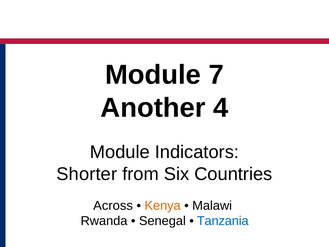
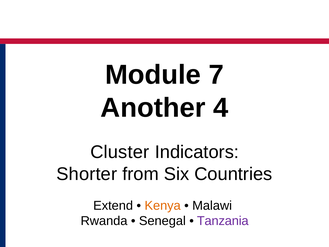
Module: Module -> Cluster (120, 152)
Across: Across -> Extend (113, 205)
Tanzania colour: blue -> purple (223, 221)
